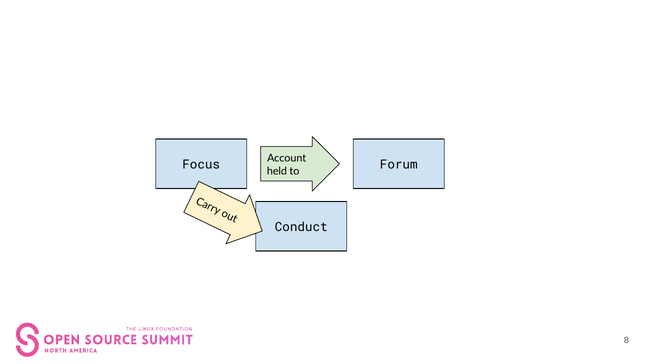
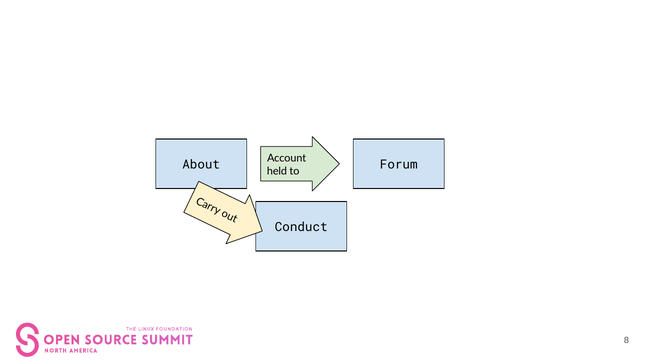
Focus: Focus -> About (201, 165)
